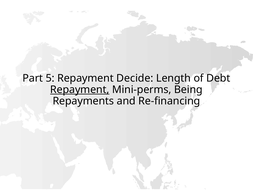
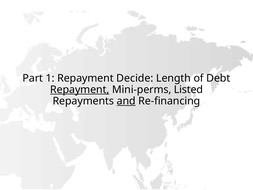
5: 5 -> 1 (50, 78)
Being: Being -> Listed (188, 89)
and underline: none -> present (126, 101)
